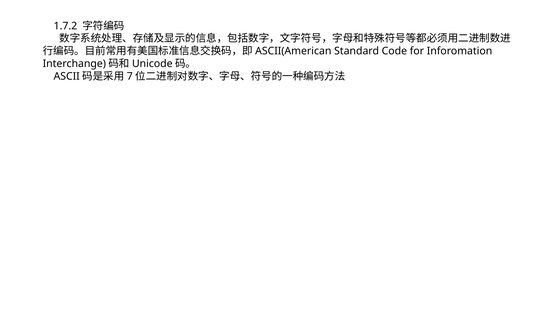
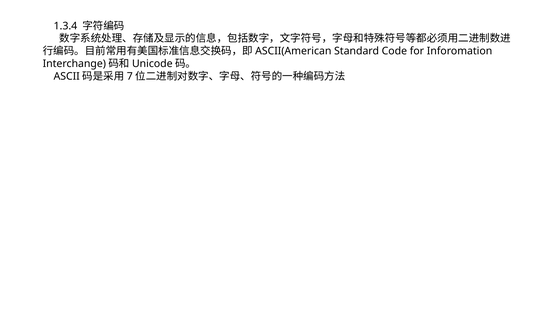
1.7.2: 1.7.2 -> 1.3.4 (65, 26)
